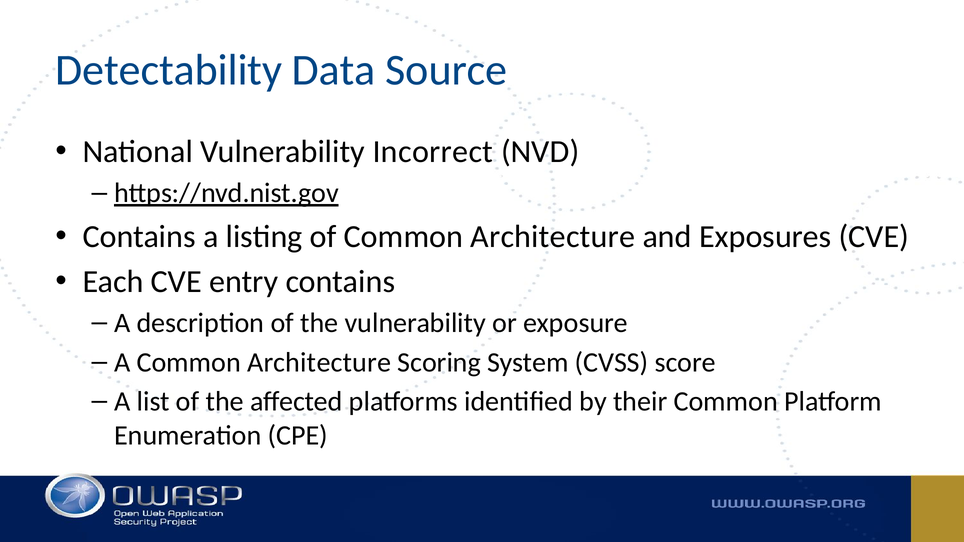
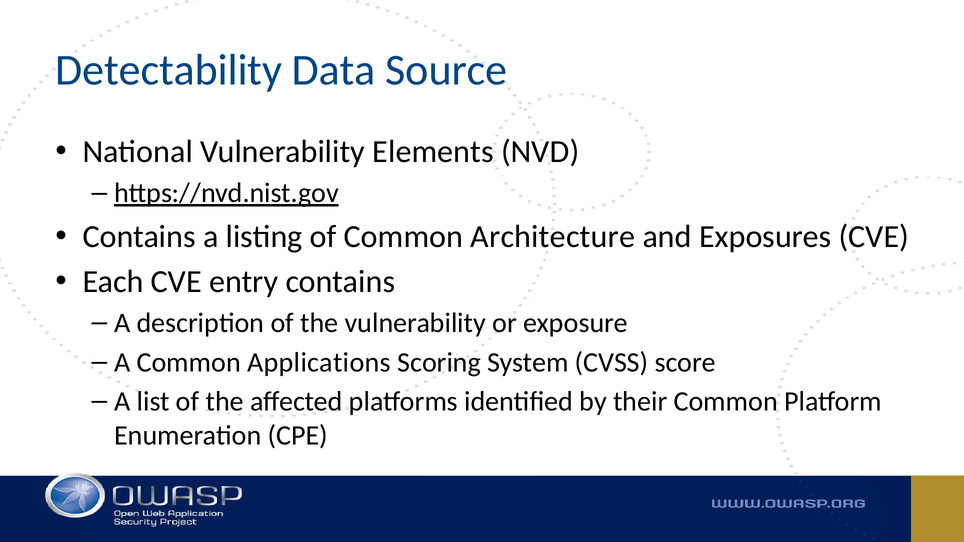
Incorrect: Incorrect -> Elements (433, 152)
A Common Architecture: Architecture -> Applications (319, 363)
